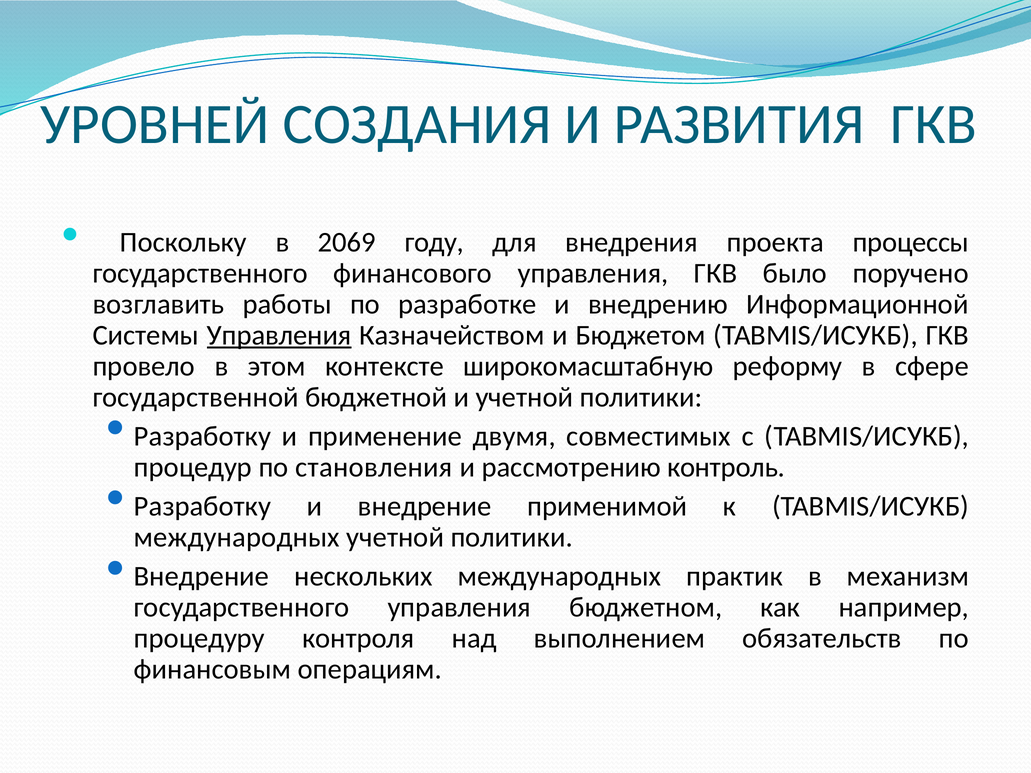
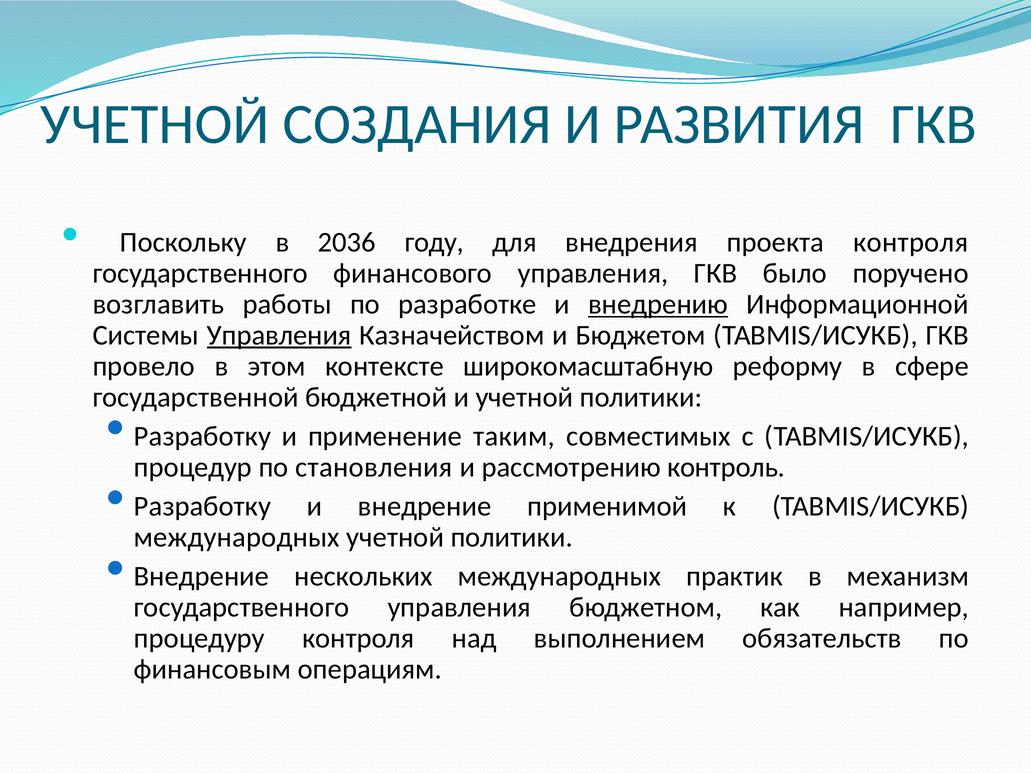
УРОВНЕЙ: УРОВНЕЙ -> УЧЕТНОЙ (155, 124)
2069: 2069 -> 2036 (347, 243)
проекта процессы: процессы -> контроля (911, 243)
внедрению underline: none -> present (658, 304)
двумя: двумя -> таким (514, 436)
